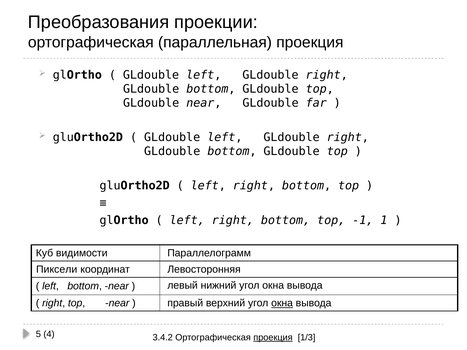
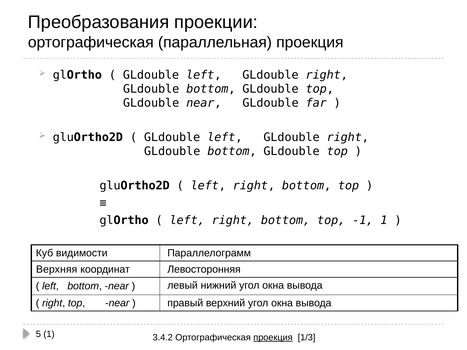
Пиксели: Пиксели -> Верхняя (57, 269)
окна underline: present -> none (282, 303)
5 4: 4 -> 1 (49, 334)
